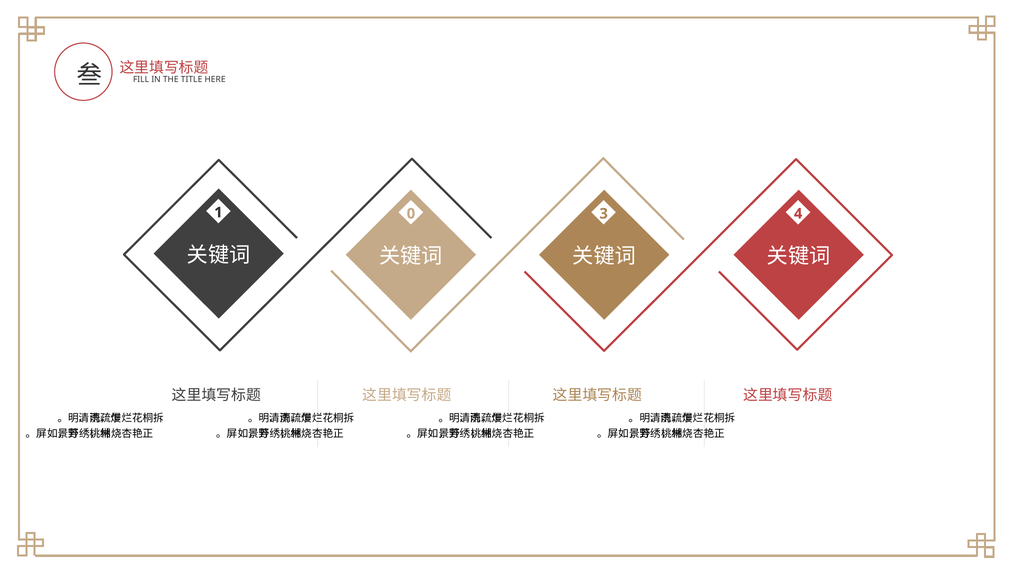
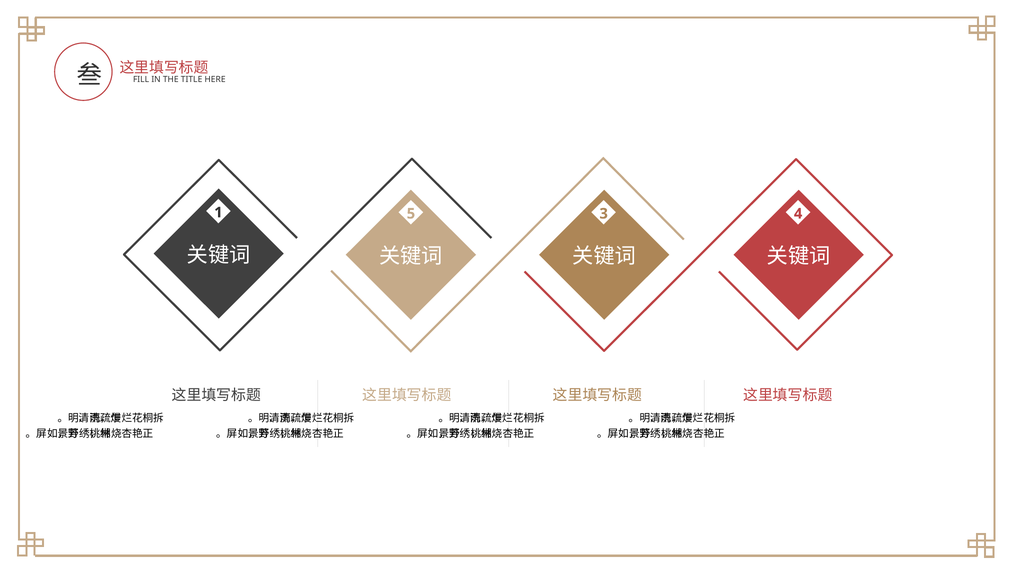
0: 0 -> 5 (411, 214)
